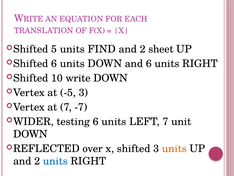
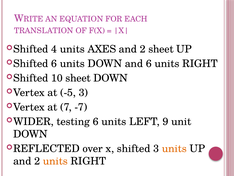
5: 5 -> 4 (54, 49)
FIND: FIND -> AXES (102, 49)
10 write: write -> sheet (78, 78)
LEFT 7: 7 -> 9 (165, 121)
units colour: blue -> orange (55, 161)
